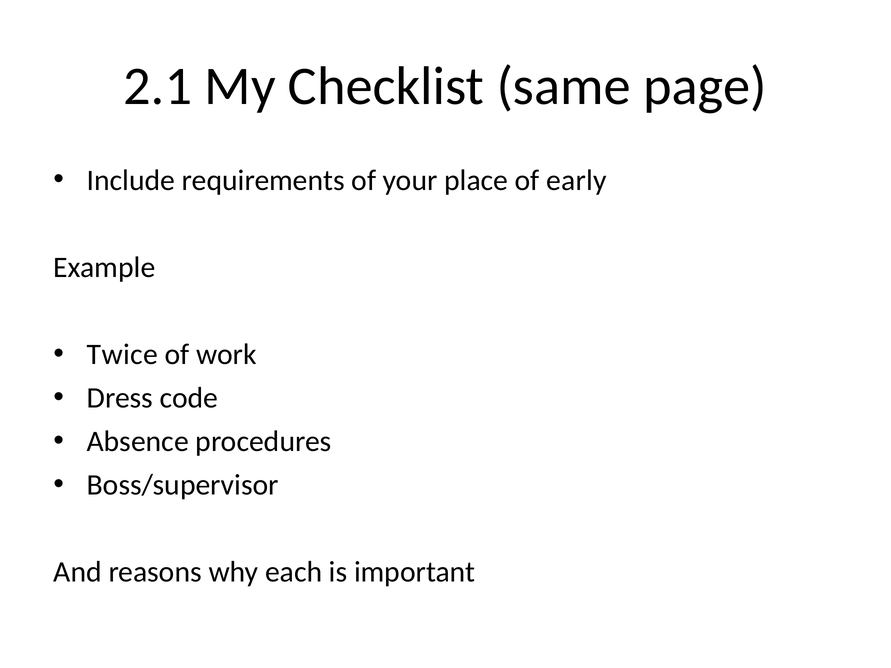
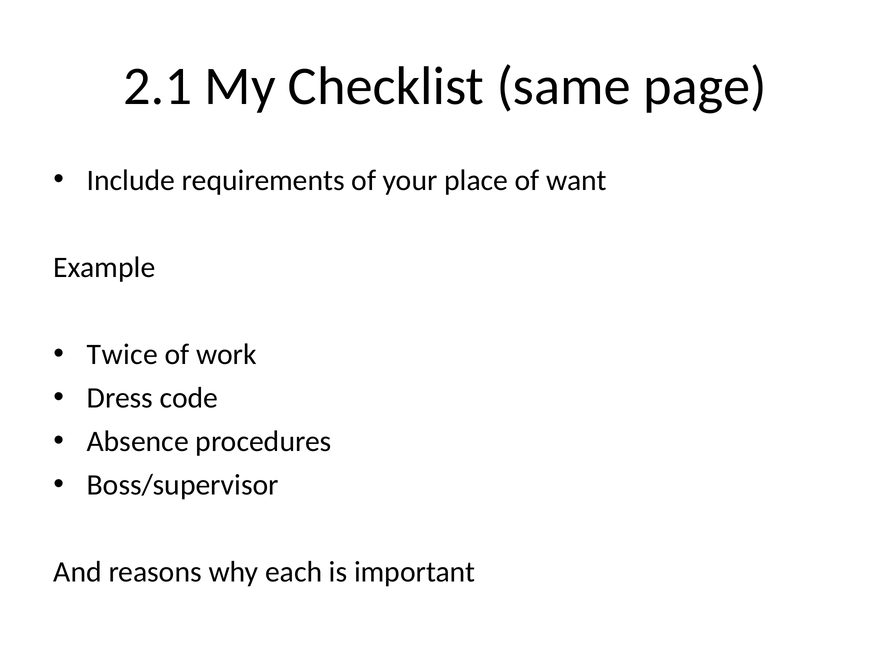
early: early -> want (577, 180)
